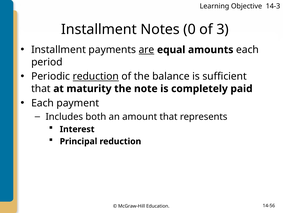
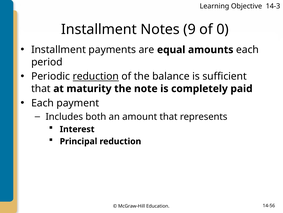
0: 0 -> 9 (190, 29)
3: 3 -> 0 (223, 29)
are underline: present -> none (147, 50)
